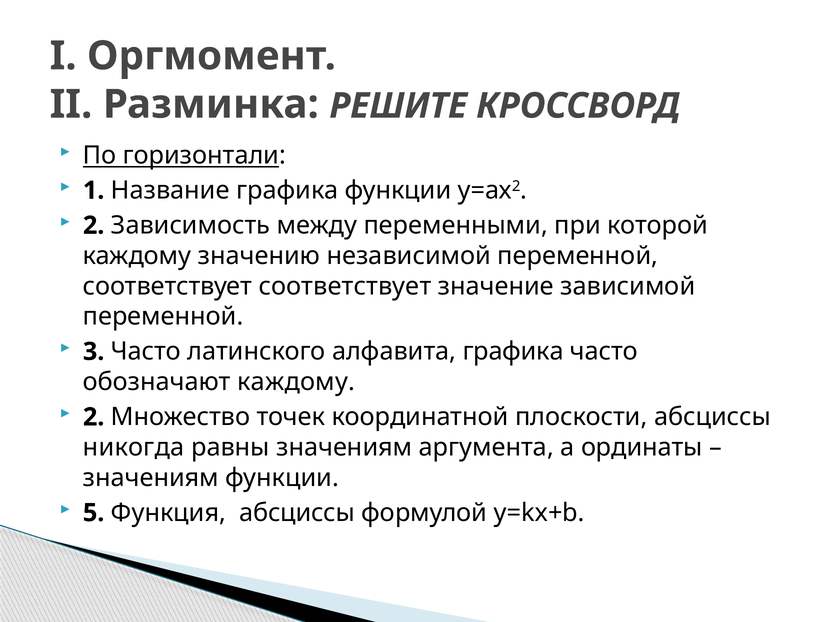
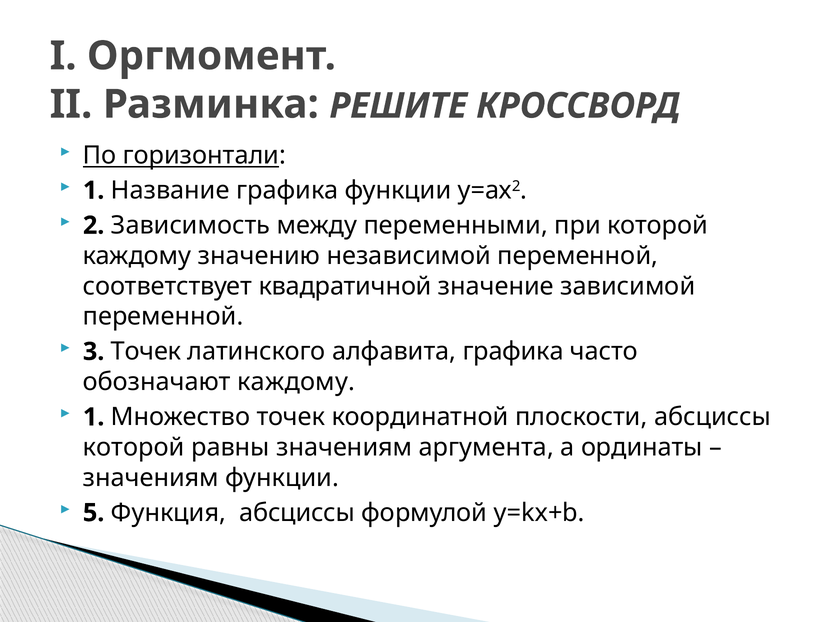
соответствует соответствует: соответствует -> квадратичной (345, 286)
3 Часто: Часто -> Точек (146, 352)
2: 2 -> 1 (94, 417)
никогда: никогда -> которой (134, 448)
